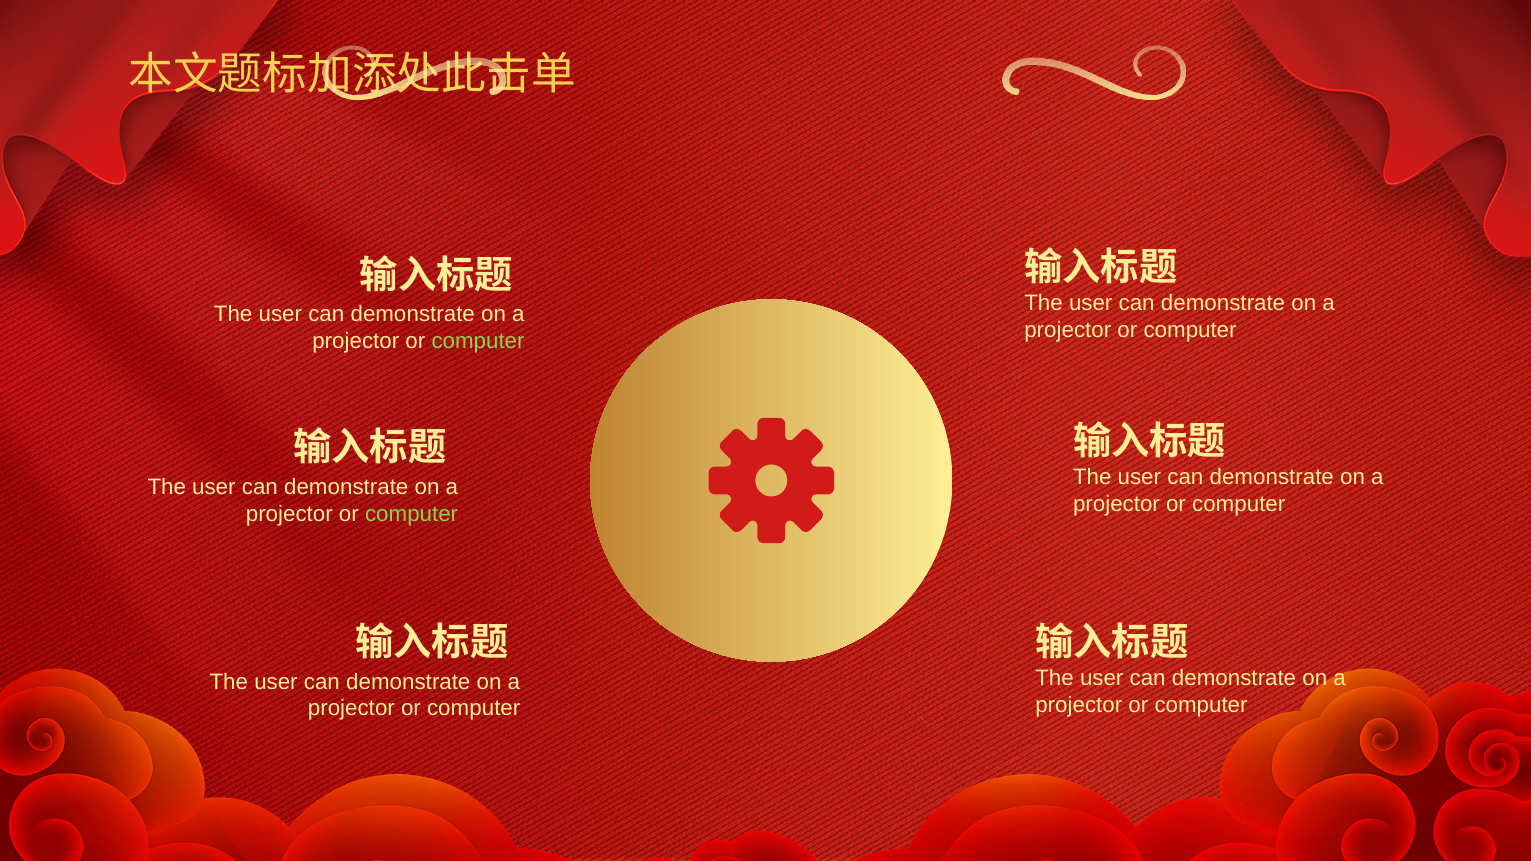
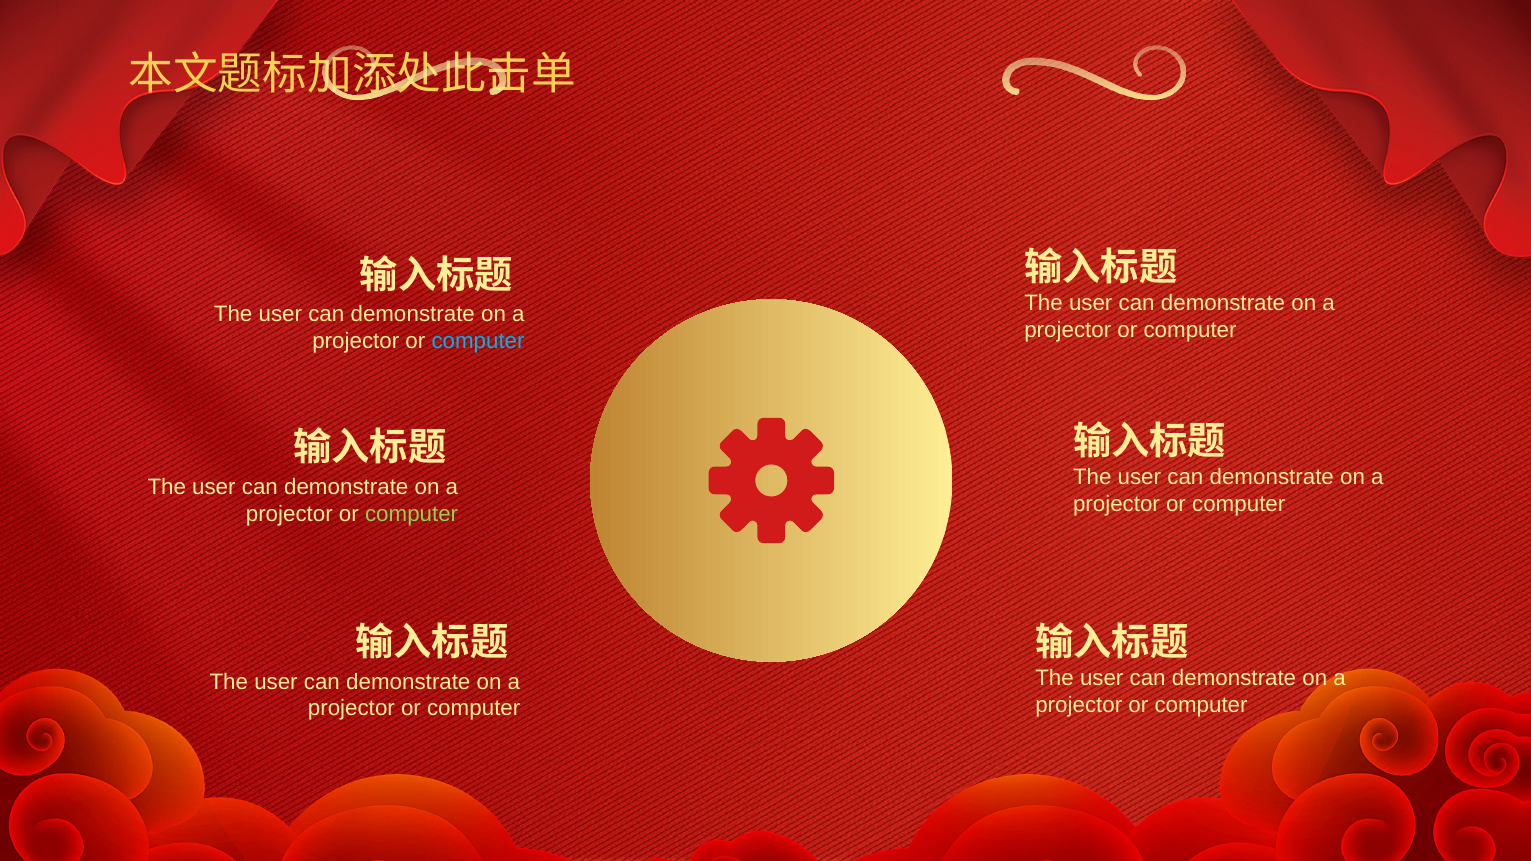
computer colour: light green -> light blue (478, 341)
